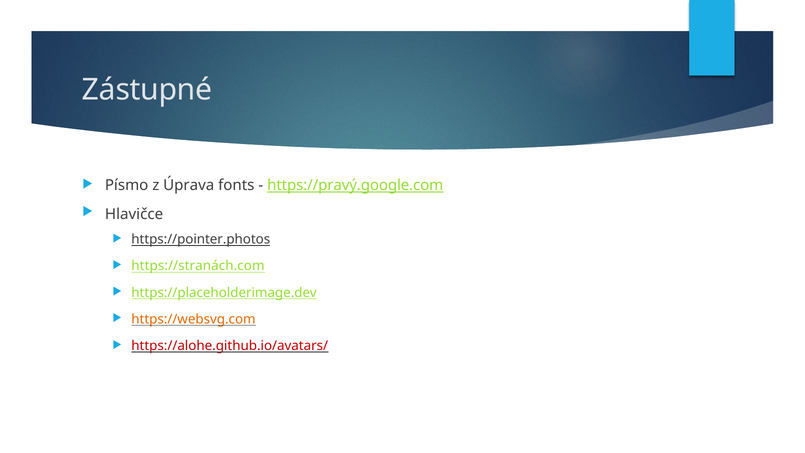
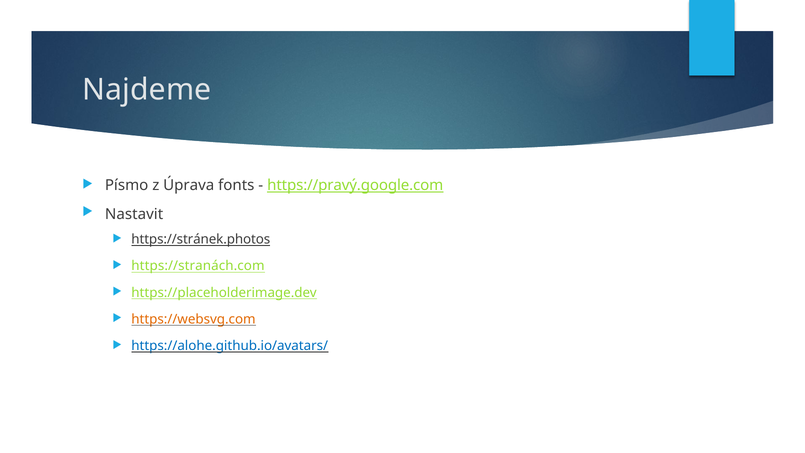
Zástupné: Zástupné -> Najdeme (147, 90)
Hlavičce: Hlavičce -> Nastavit (134, 214)
https://pointer.photos: https://pointer.photos -> https://stránek.photos (201, 239)
https://alohe.github.io/avatars/ colour: red -> blue (230, 346)
